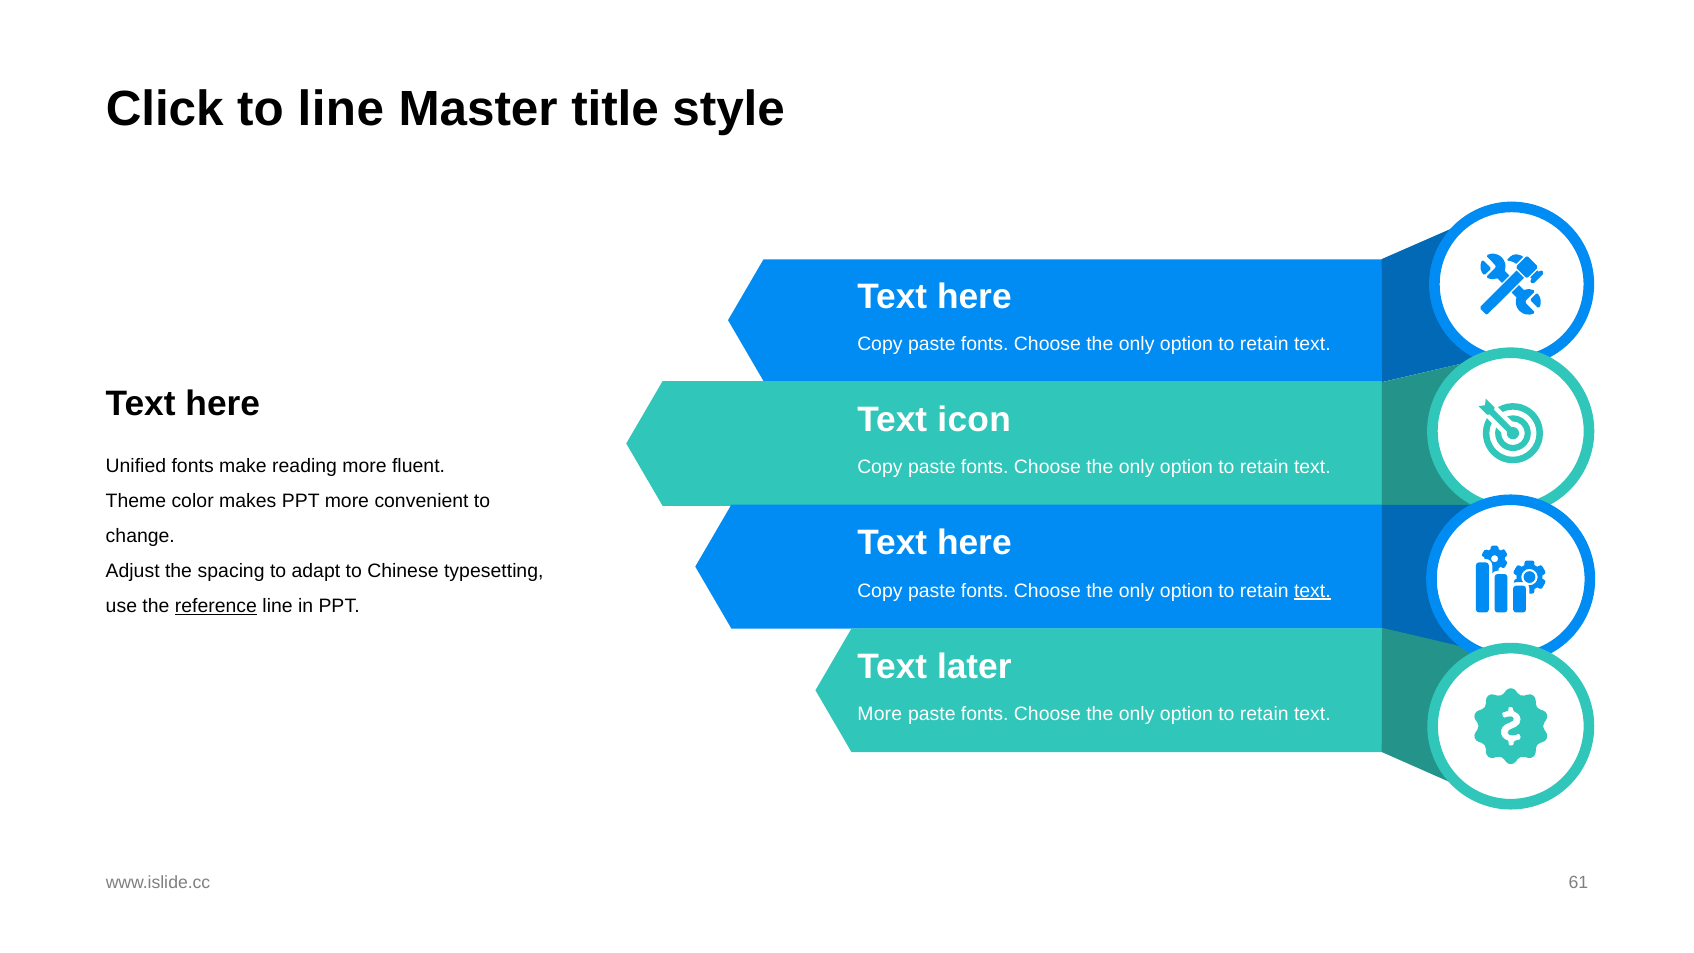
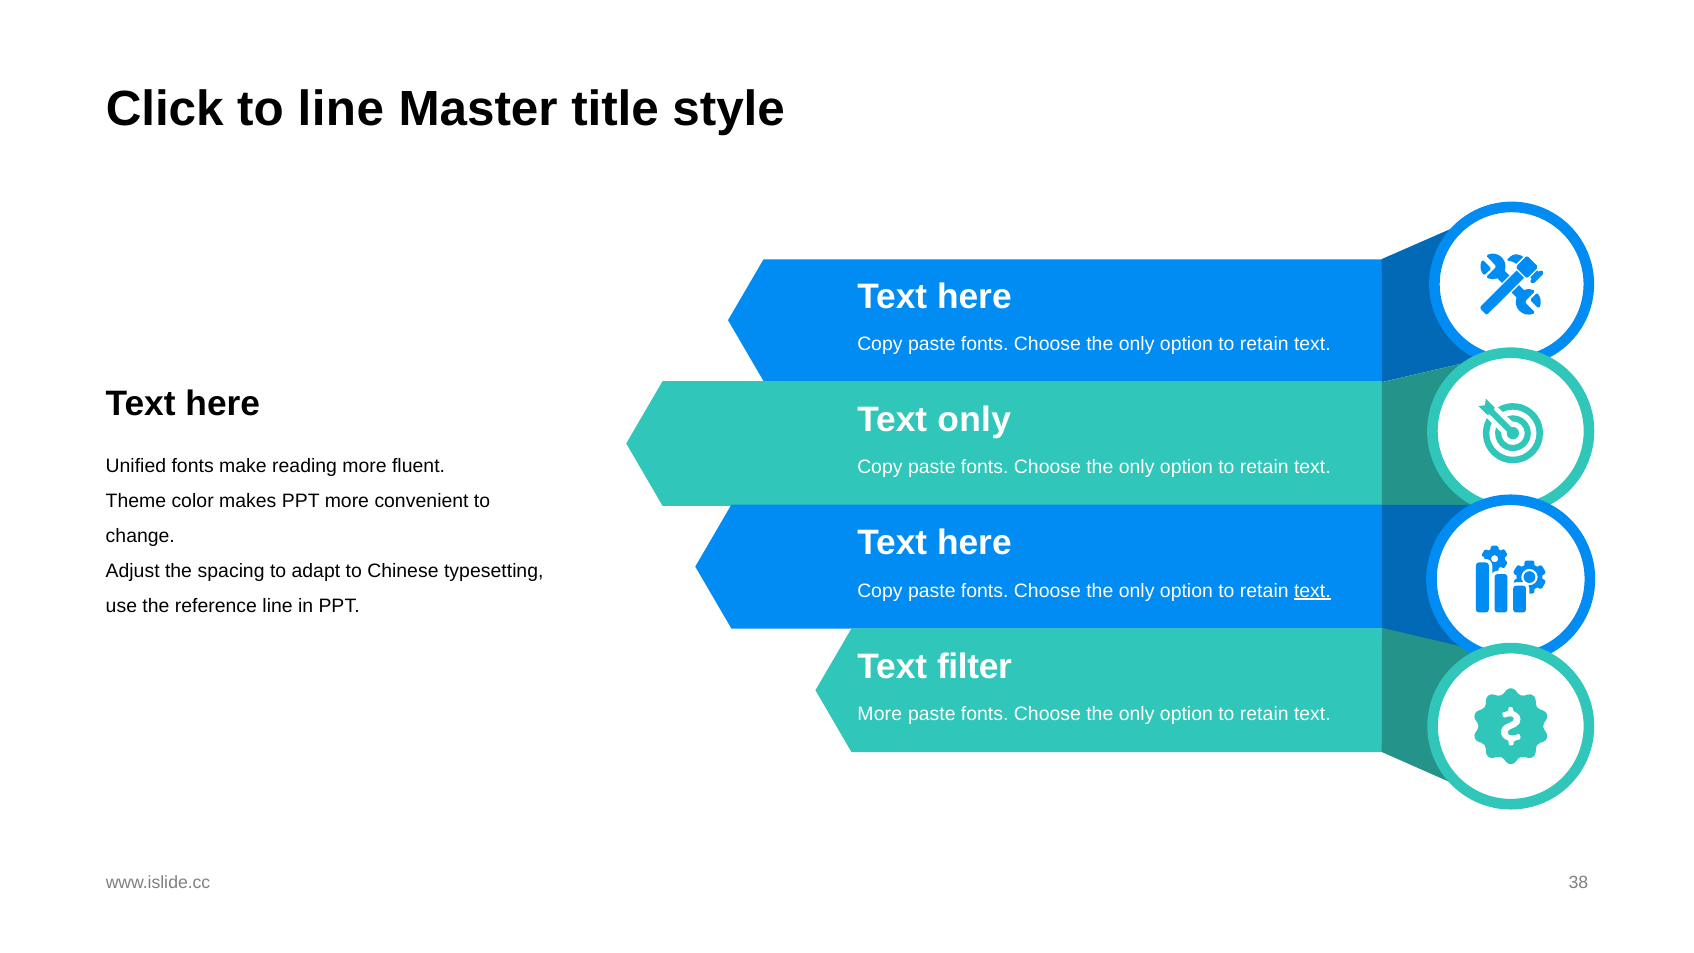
Text icon: icon -> only (974, 420)
reference underline: present -> none (216, 606)
later: later -> filter (974, 666)
61: 61 -> 38 (1578, 883)
